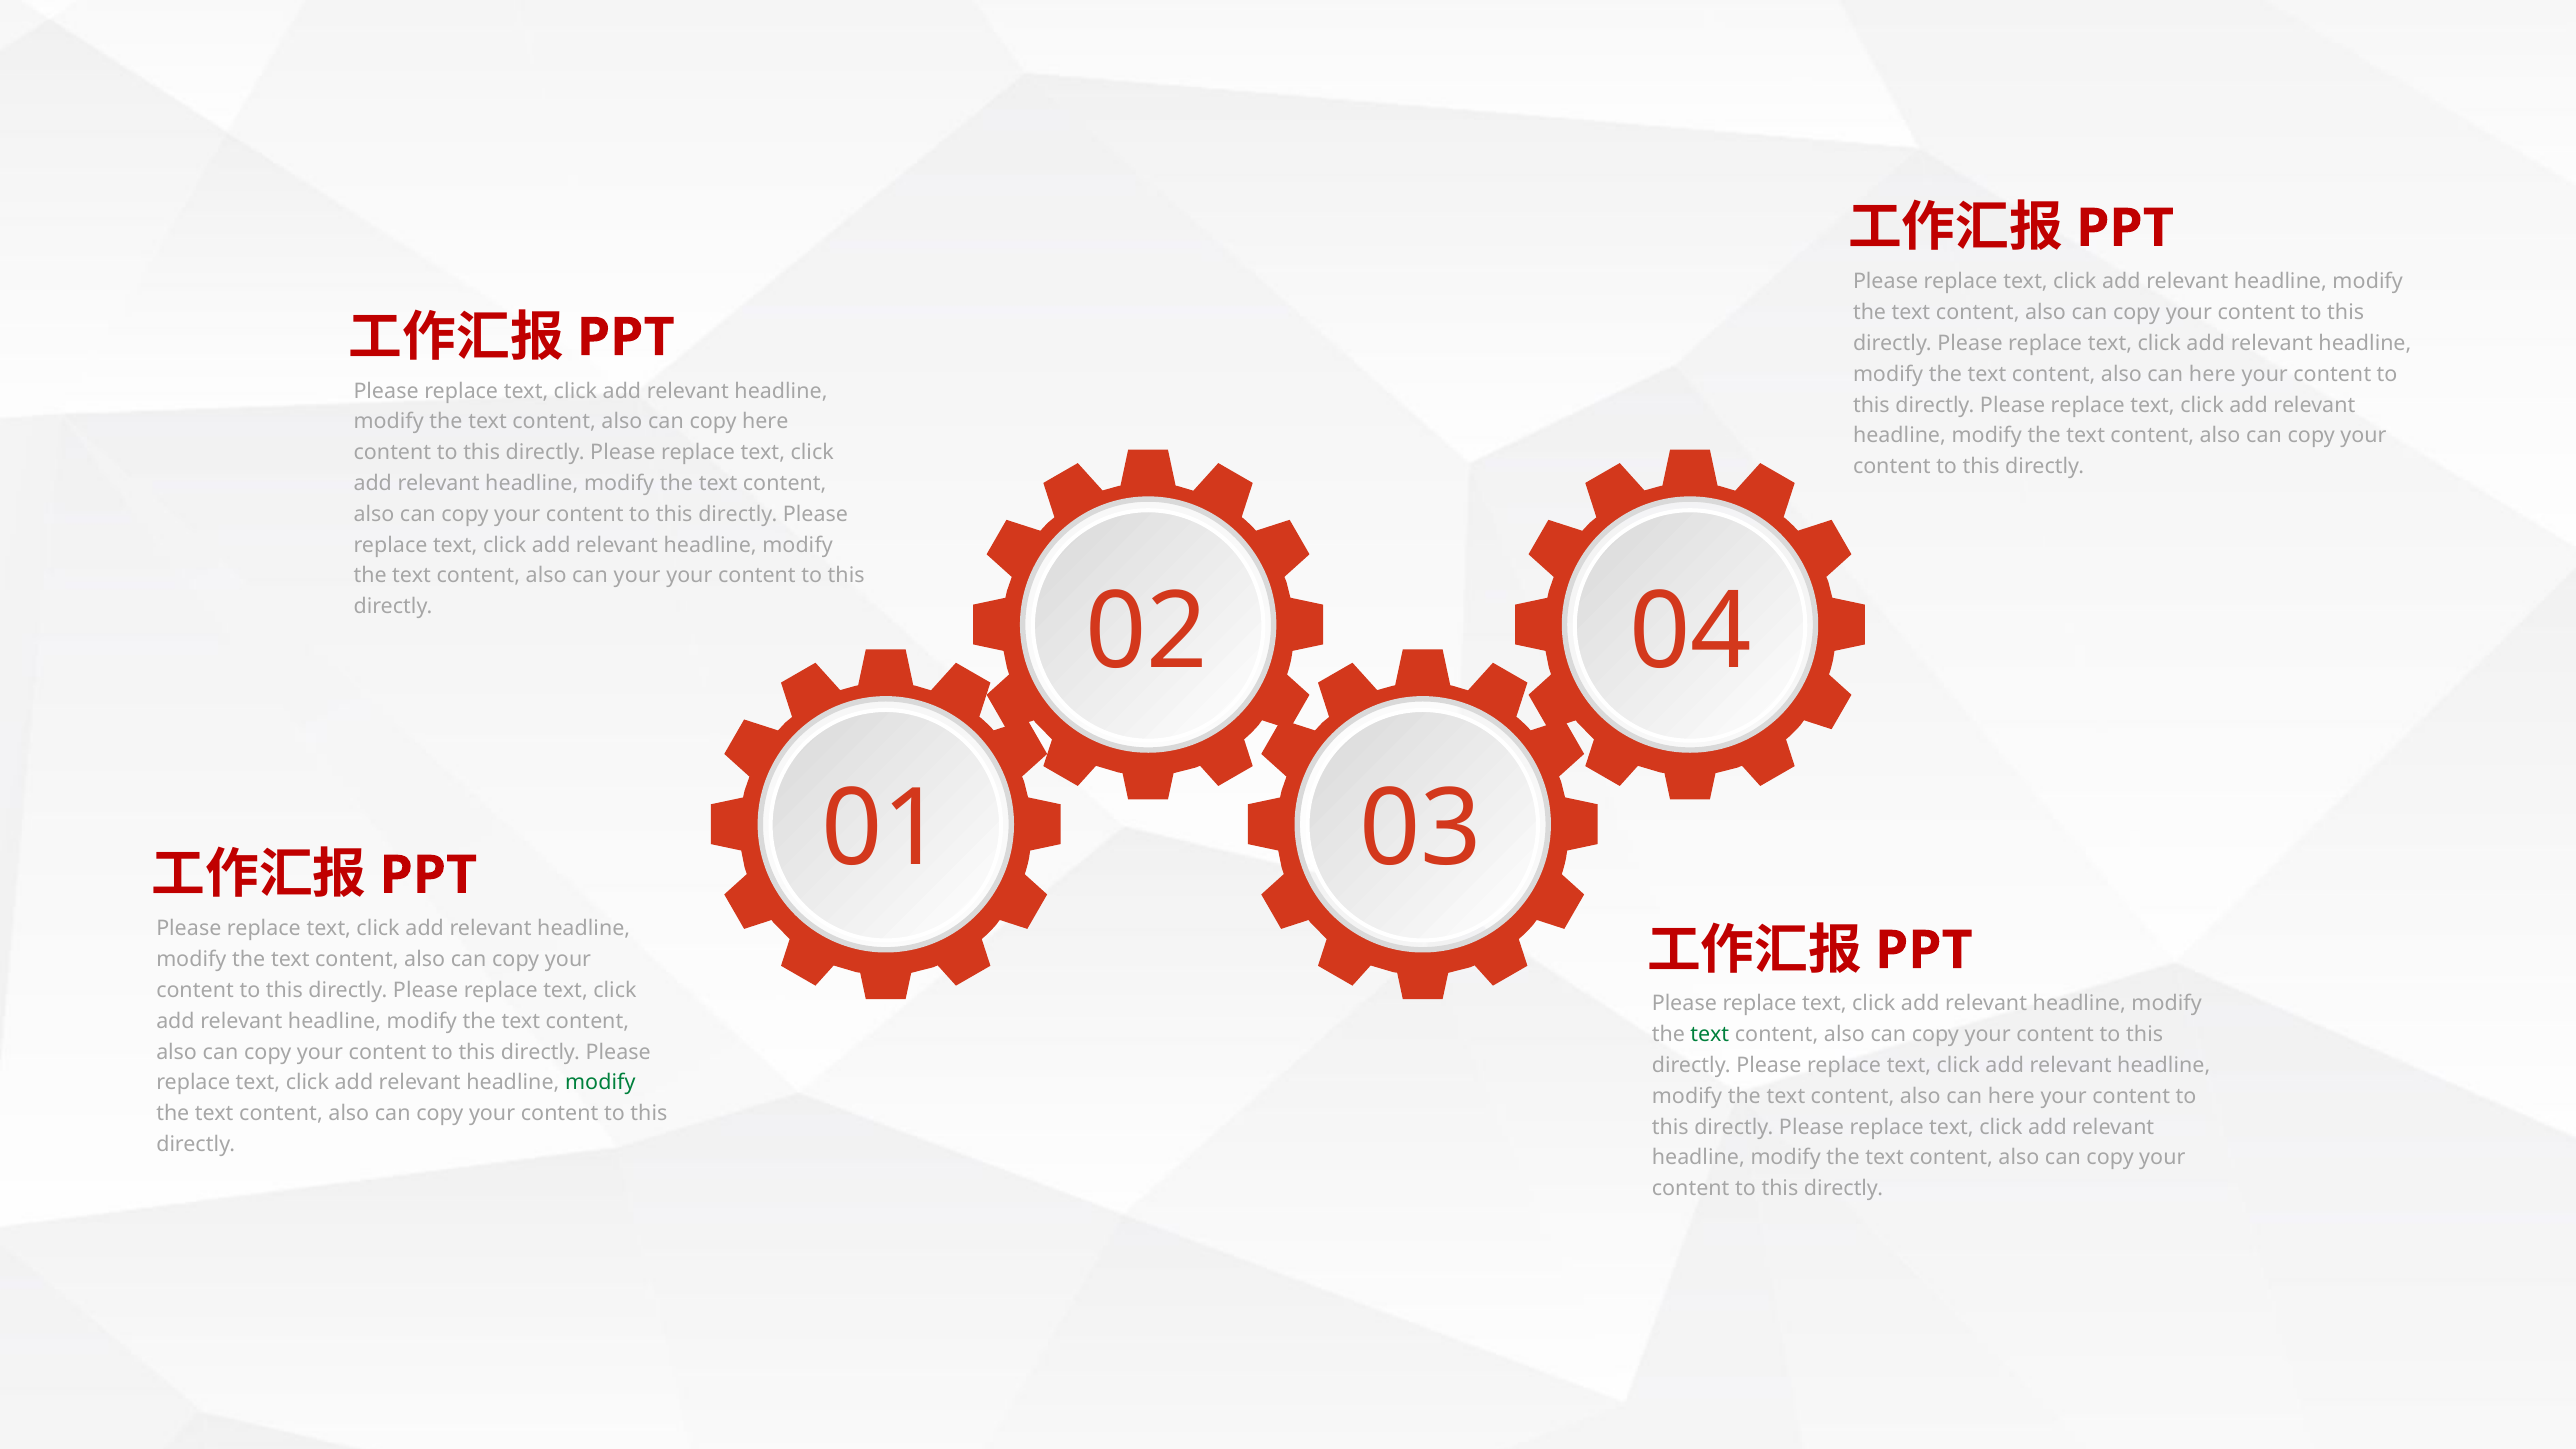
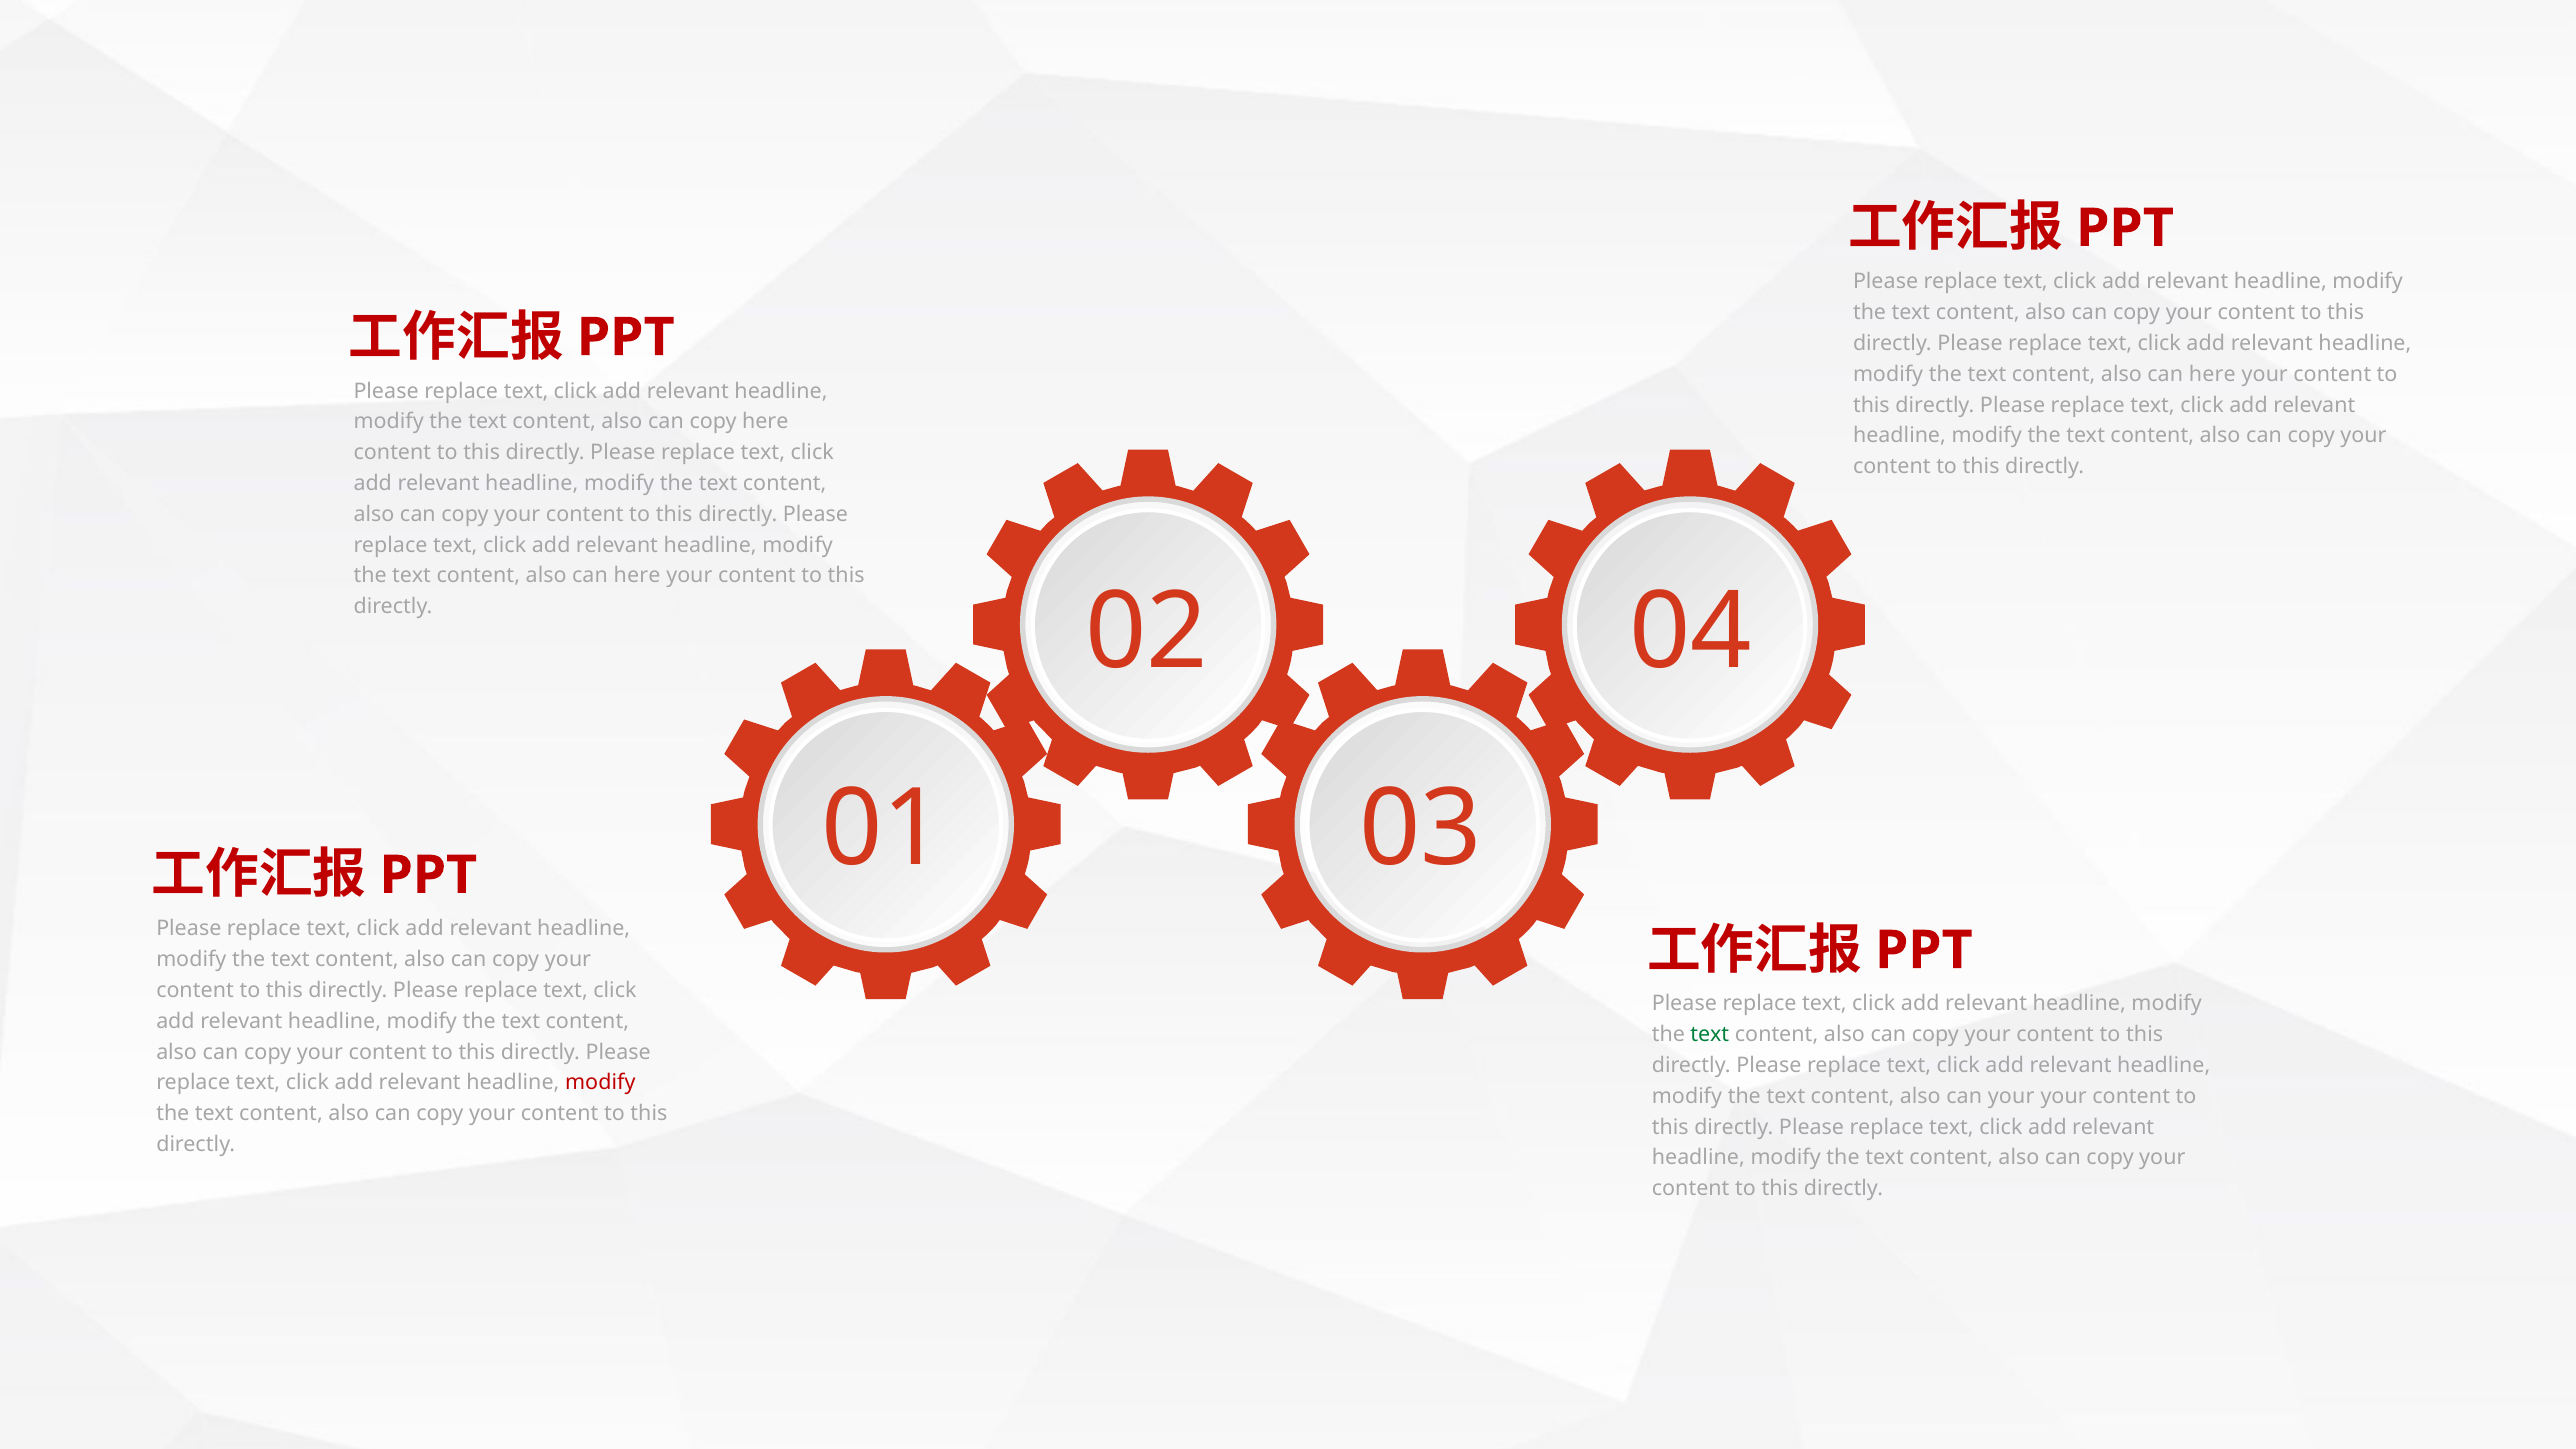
your: your -> here (637, 576)
modify colour: green -> red (600, 1083)
here: here -> your (2011, 1096)
